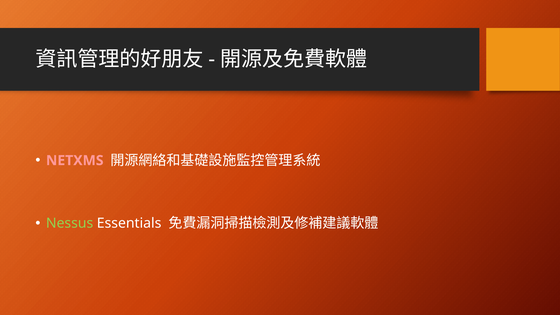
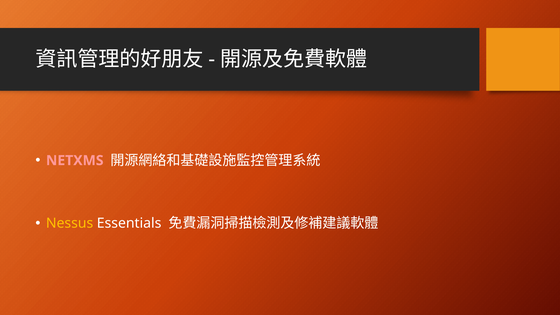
Nessus colour: light green -> yellow (70, 223)
